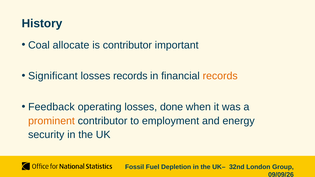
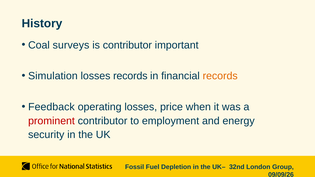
allocate: allocate -> surveys (71, 45)
Significant: Significant -> Simulation (53, 76)
done: done -> price (171, 107)
prominent colour: orange -> red (51, 121)
